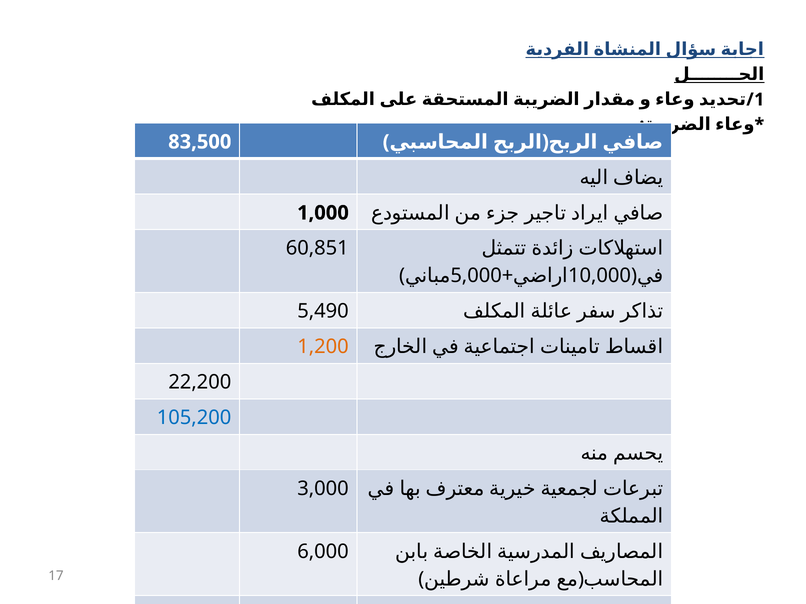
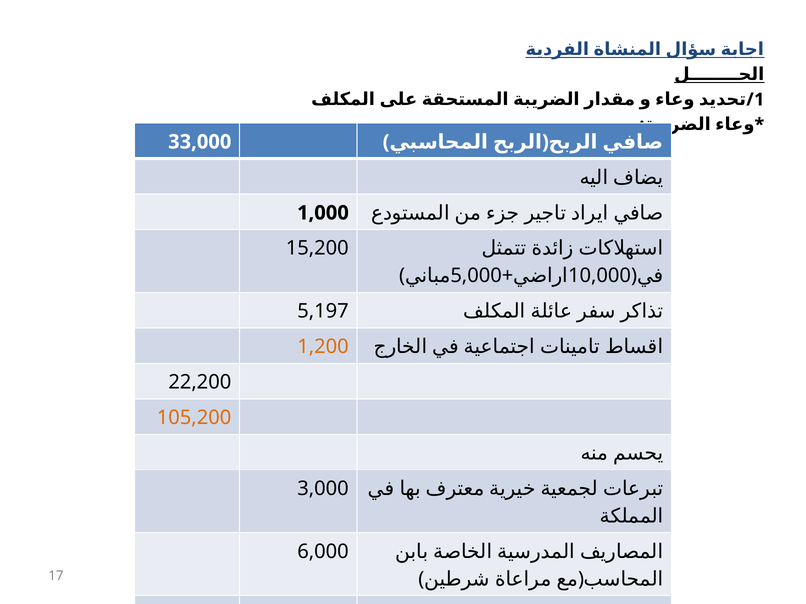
83,500: 83,500 -> 33,000 (200, 142)
60,851: 60,851 -> 15,200 (317, 249)
5,490: 5,490 -> 5,197 (323, 311)
105,200 colour: blue -> orange (194, 418)
